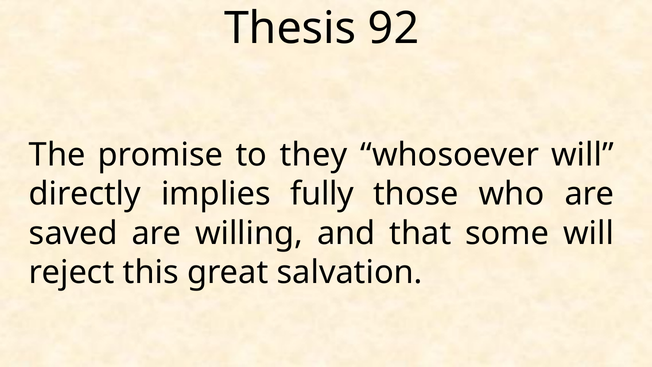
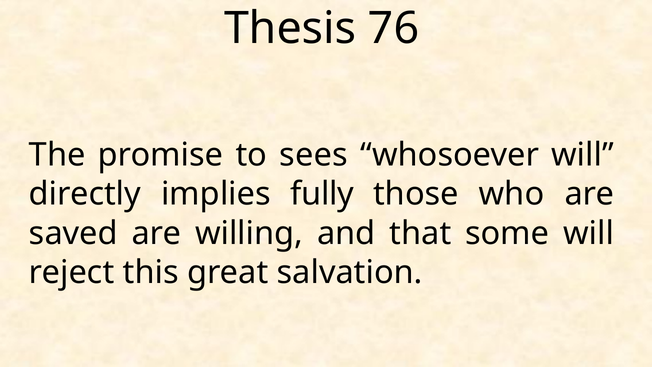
92: 92 -> 76 (394, 28)
they: they -> sees (314, 155)
